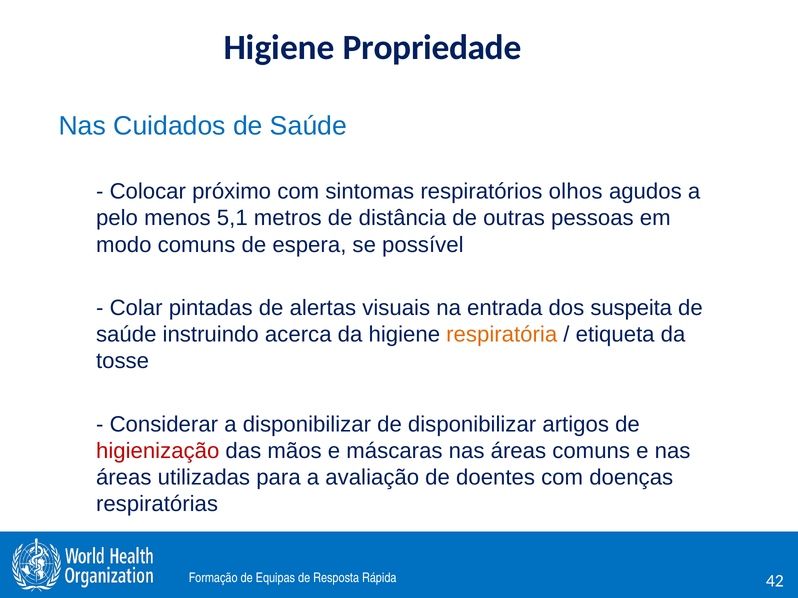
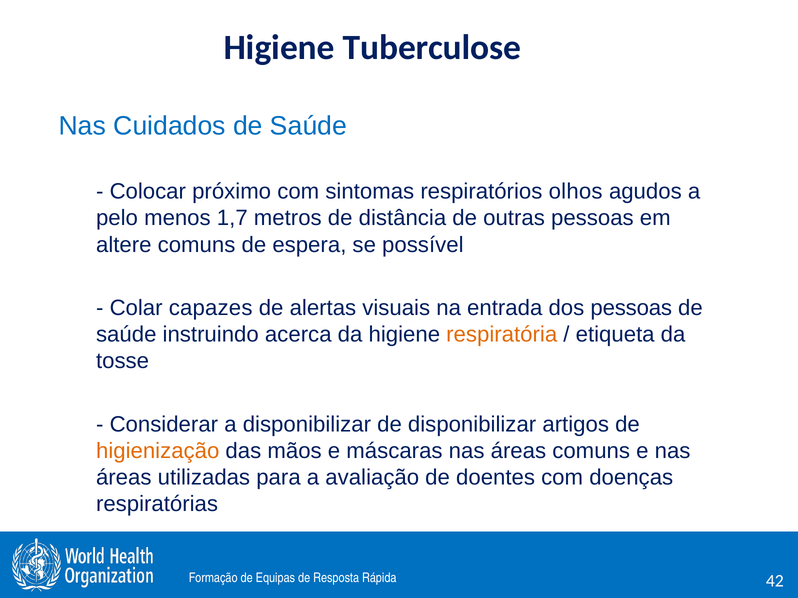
Propriedade: Propriedade -> Tuberculose (432, 48)
5,1: 5,1 -> 1,7 (232, 218)
modo: modo -> altere (124, 245)
pintadas: pintadas -> capazes (211, 308)
dos suspeita: suspeita -> pessoas (631, 308)
higienização colour: red -> orange (158, 451)
